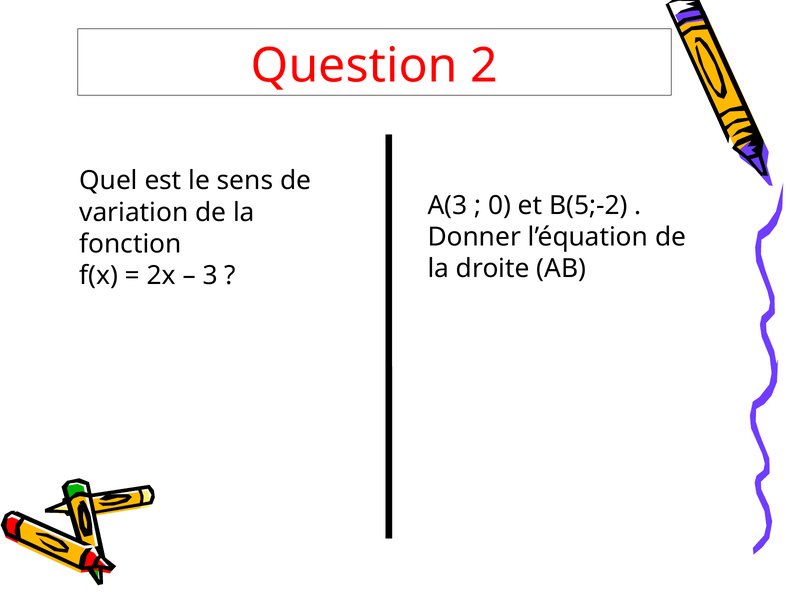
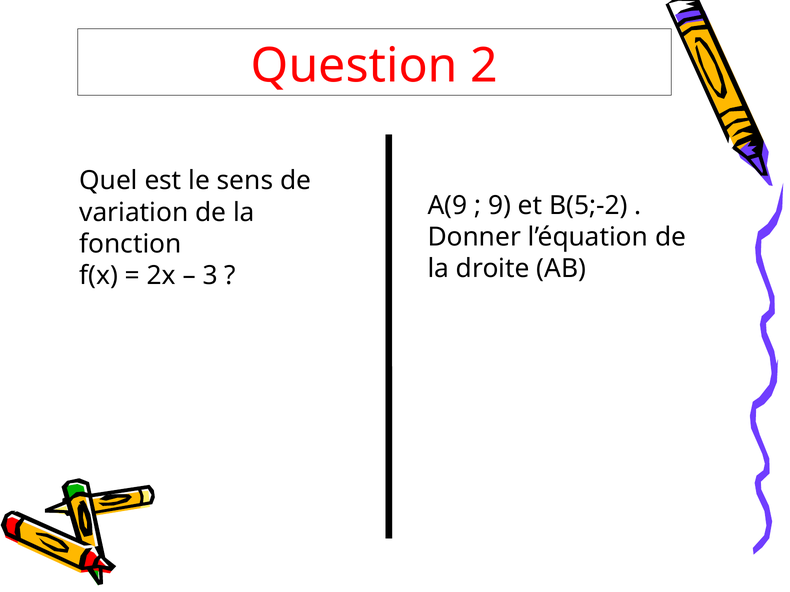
A(3: A(3 -> A(9 (447, 206)
0: 0 -> 9 (500, 206)
